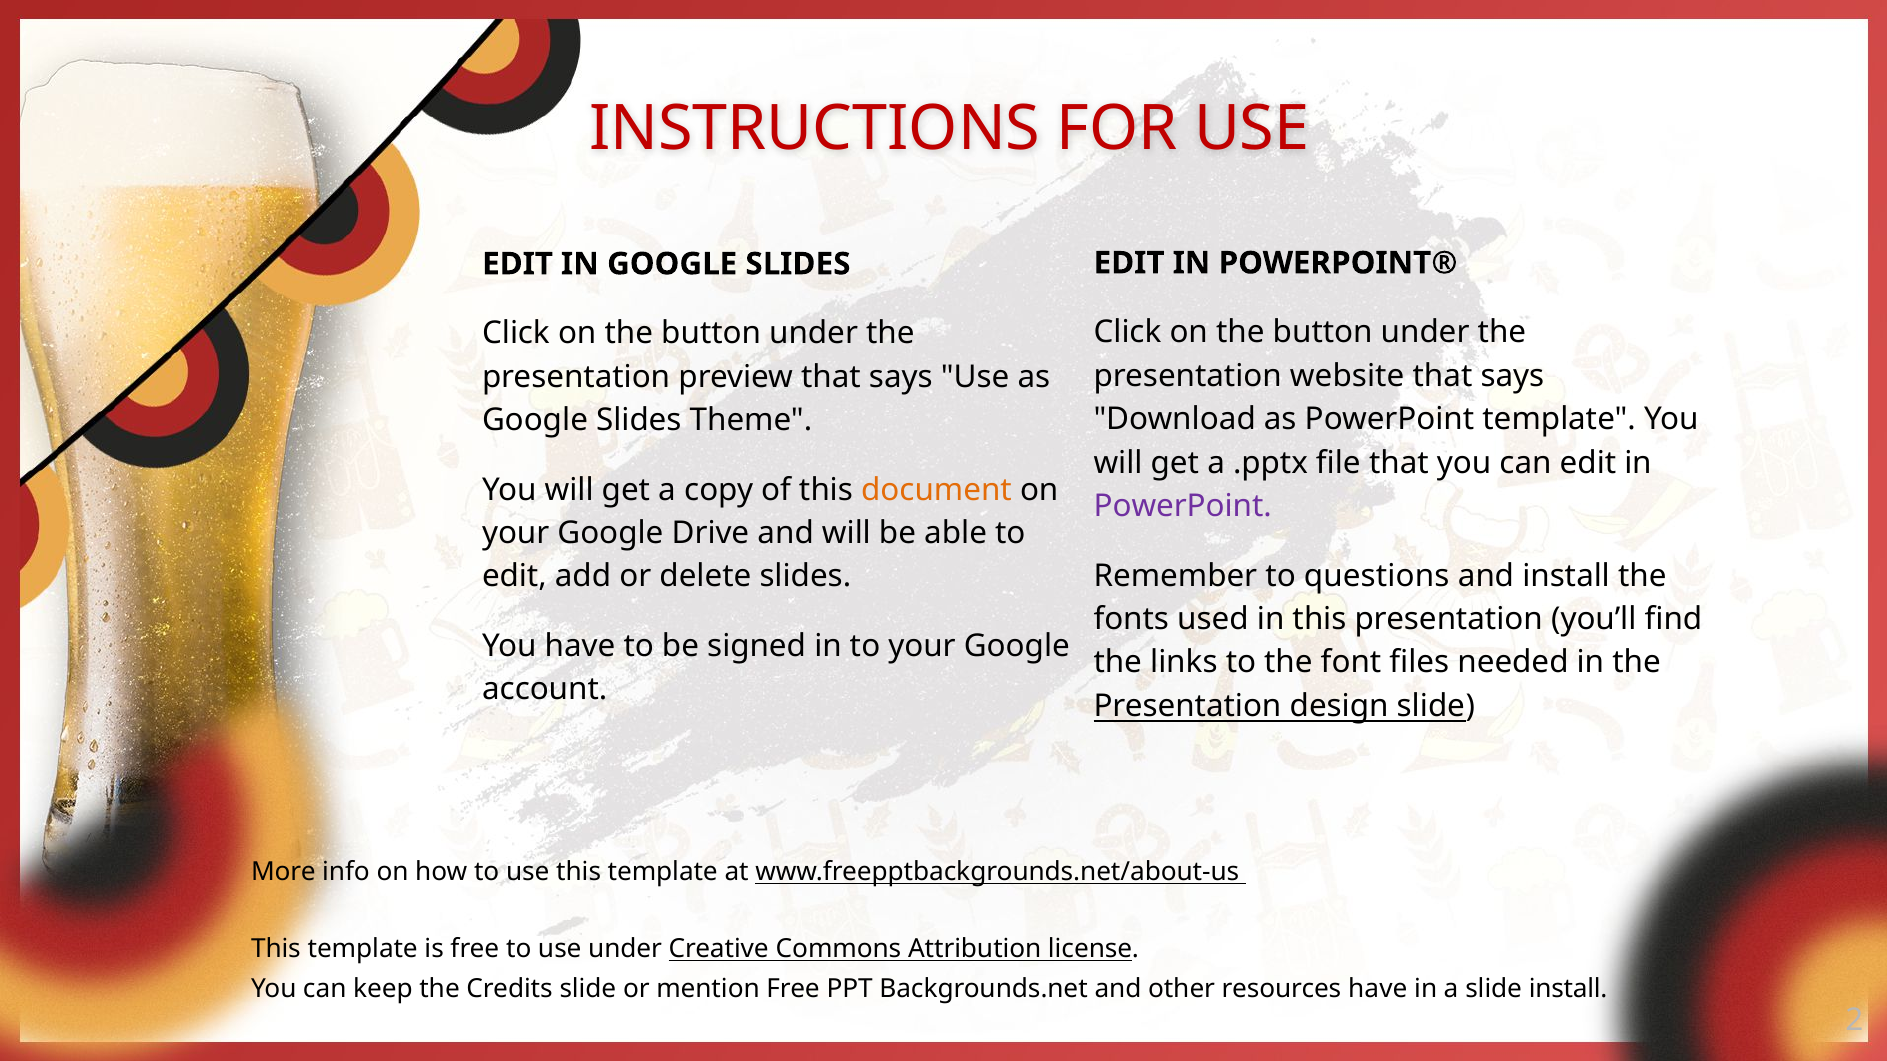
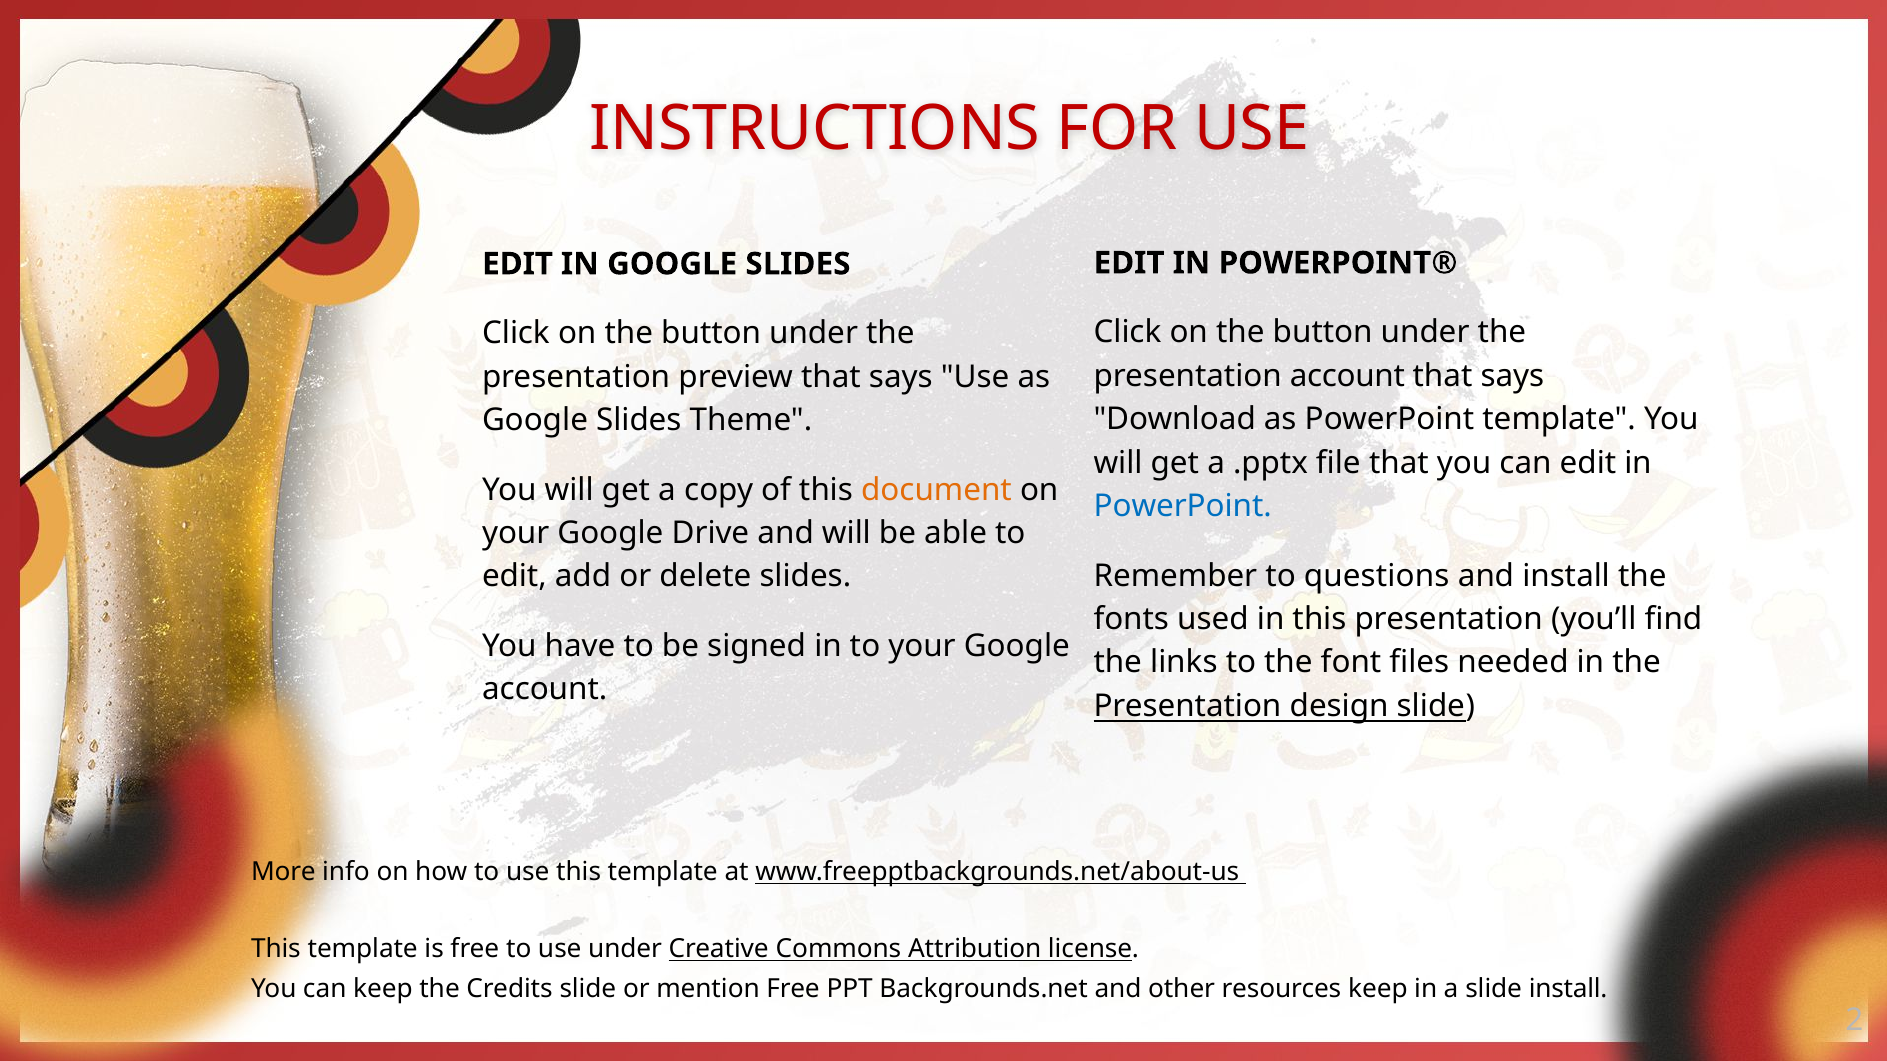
presentation website: website -> account (1347, 376)
PowerPoint colour: purple -> blue (1183, 506)
resources have: have -> keep (1378, 989)
